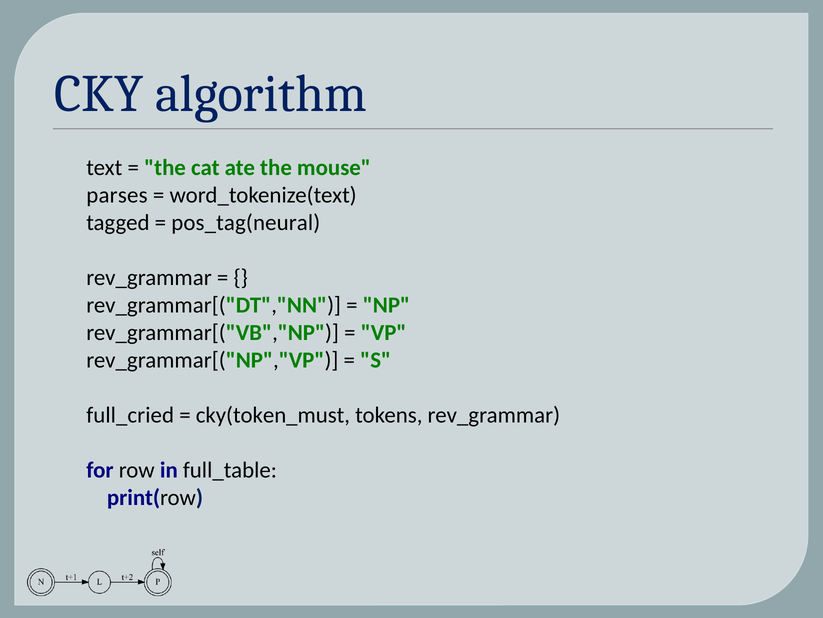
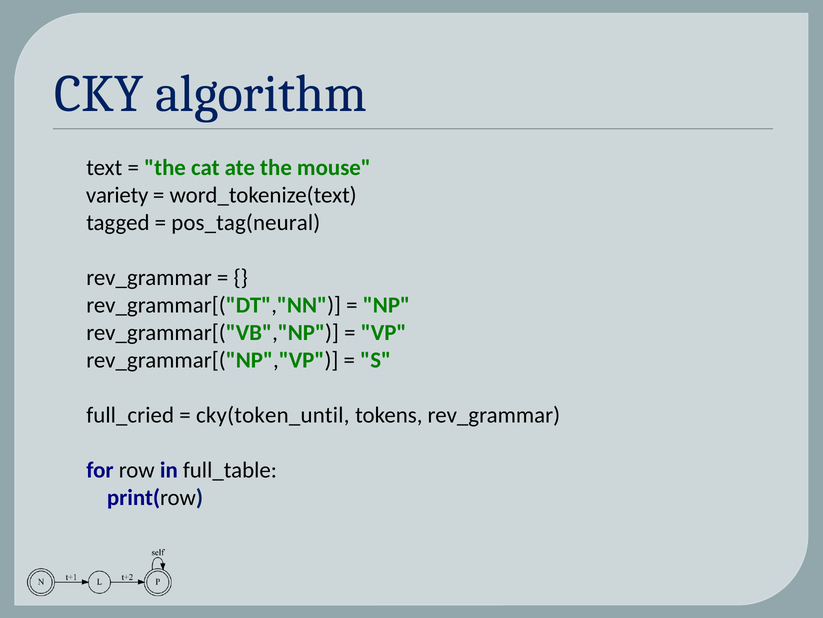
parses: parses -> variety (117, 195)
cky(token_must: cky(token_must -> cky(token_until (273, 415)
